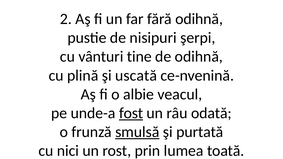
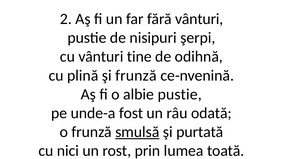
fără odihnă: odihnă -> vânturi (199, 19)
şi uscată: uscată -> frunză (136, 76)
albie veacul: veacul -> pustie (180, 94)
fost underline: present -> none (131, 113)
